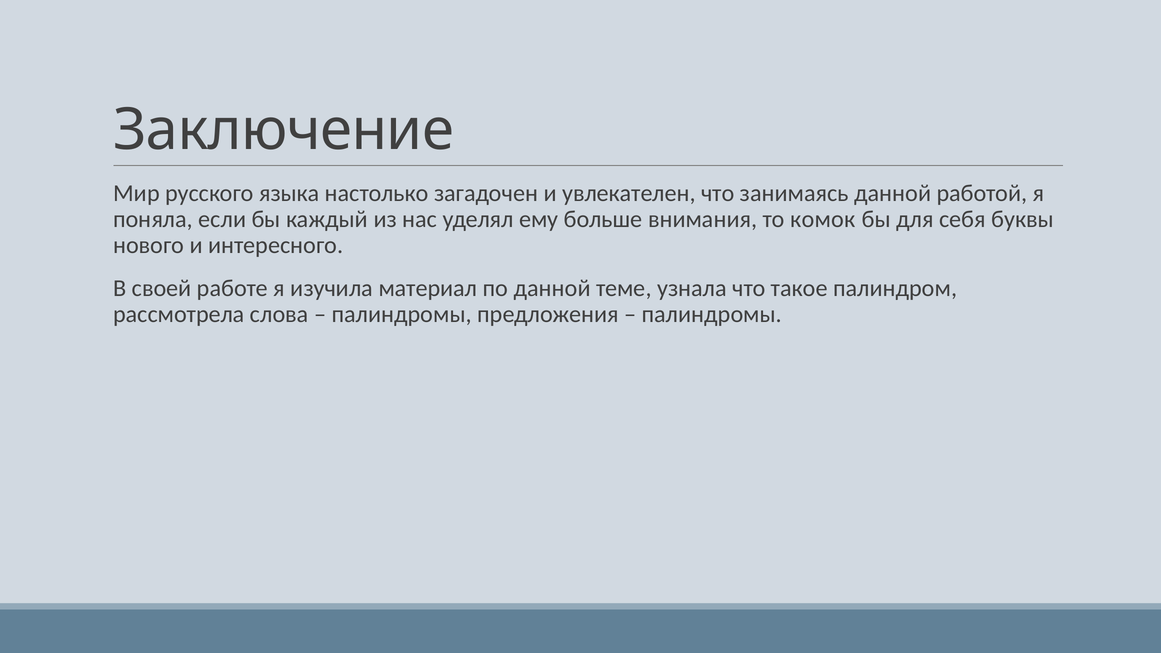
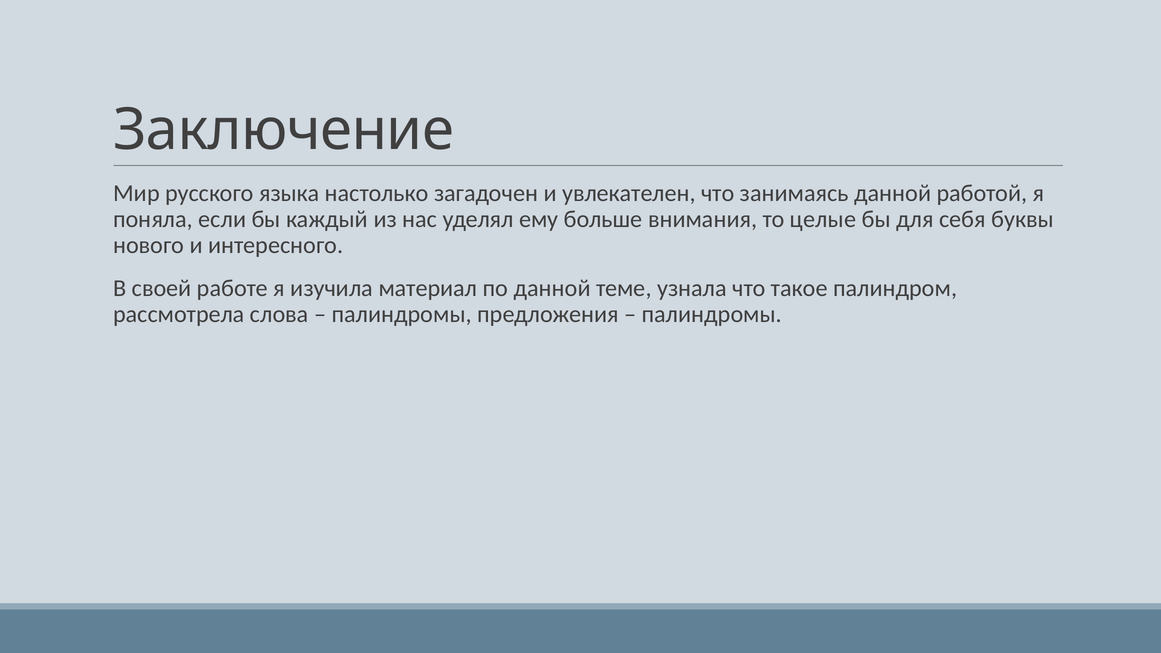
комок: комок -> целые (823, 219)
